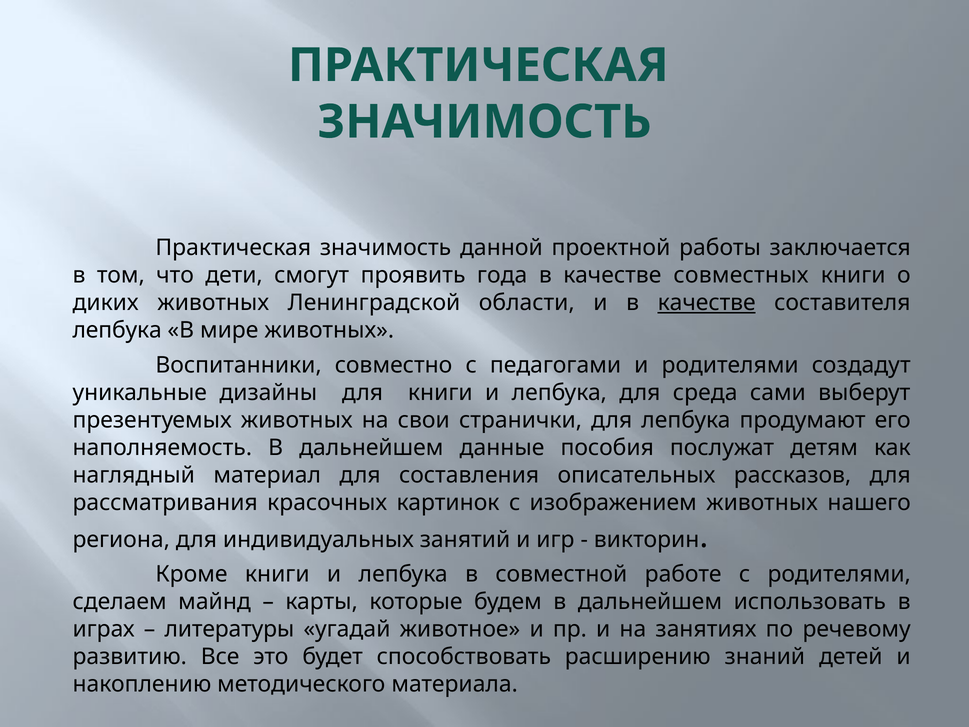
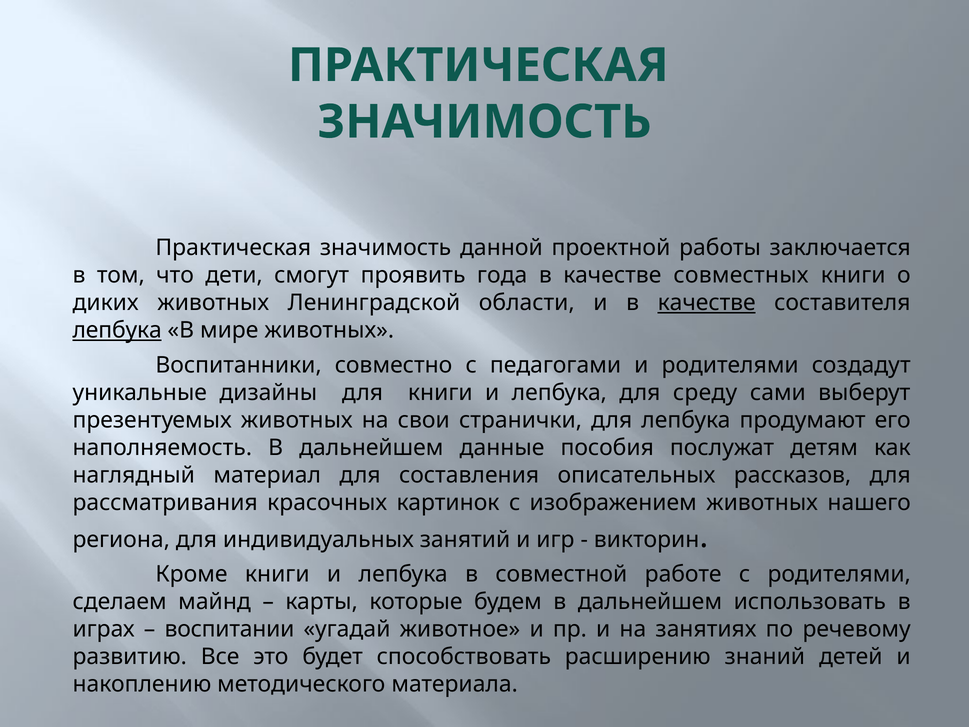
лепбука underline: none -> present (117, 330)
среда: среда -> среду (705, 393)
литературы: литературы -> воспитании (229, 629)
